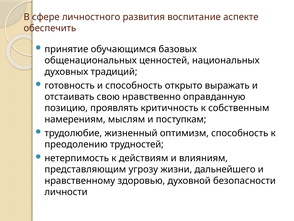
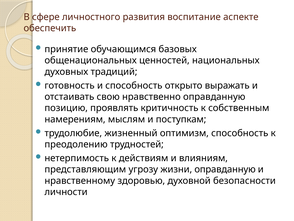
жизни дальнейшего: дальнейшего -> оправданную (225, 169)
